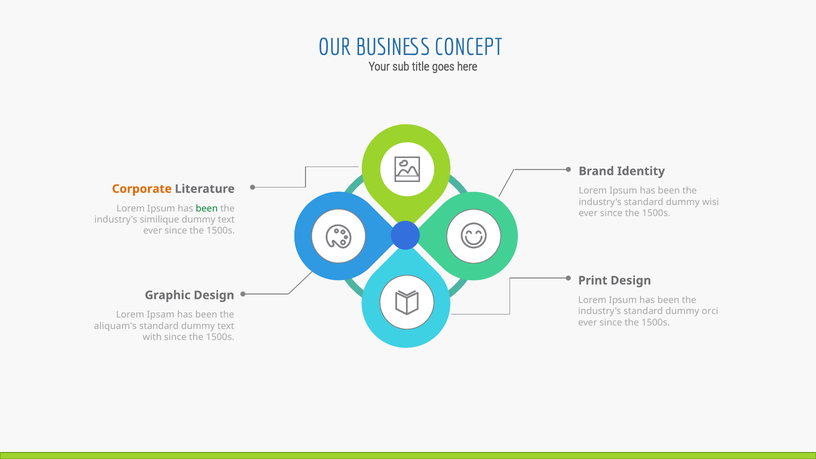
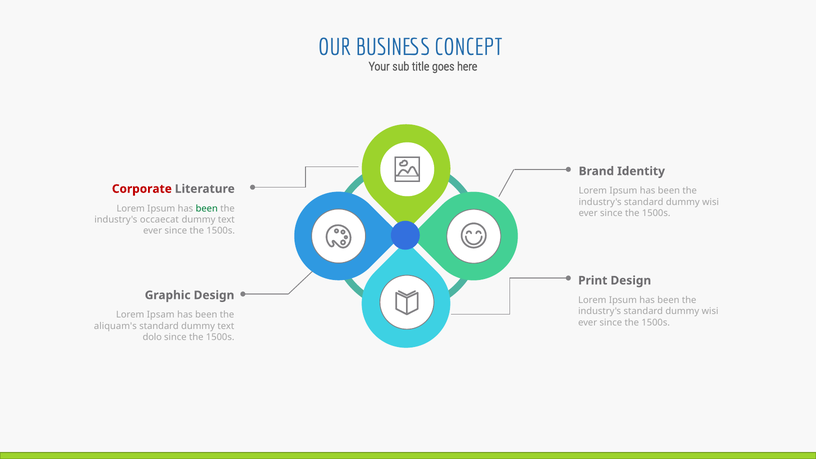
Corporate colour: orange -> red (142, 189)
similique: similique -> occaecat (159, 220)
orci: orci -> wisi (710, 311)
with: with -> dolo (152, 337)
